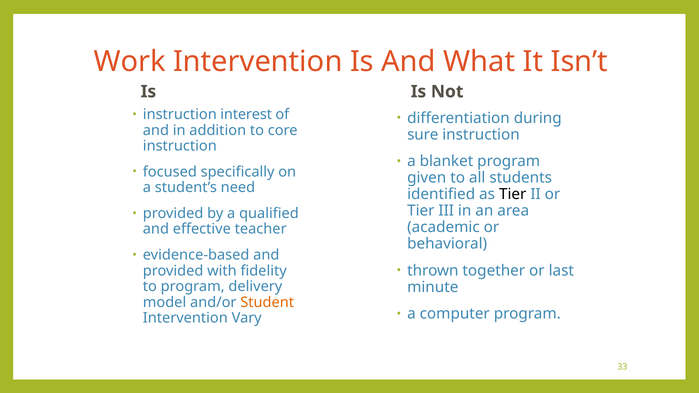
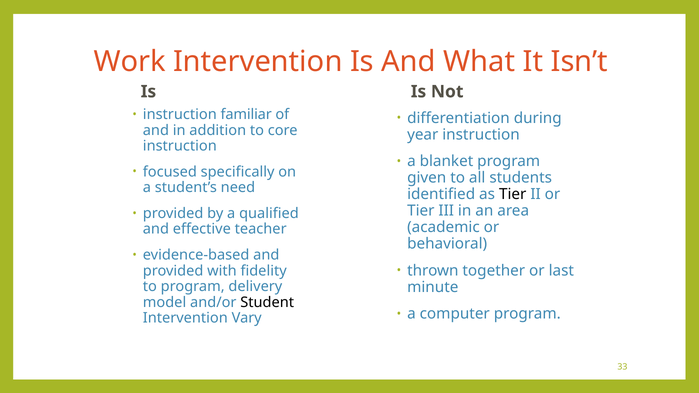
interest: interest -> familiar (246, 115)
sure: sure -> year (423, 135)
Student colour: orange -> black (267, 302)
